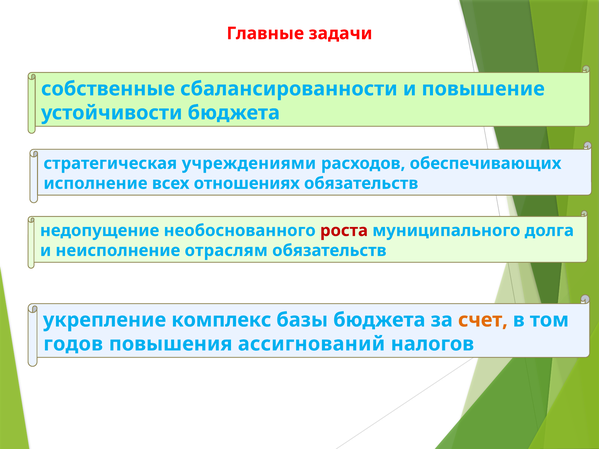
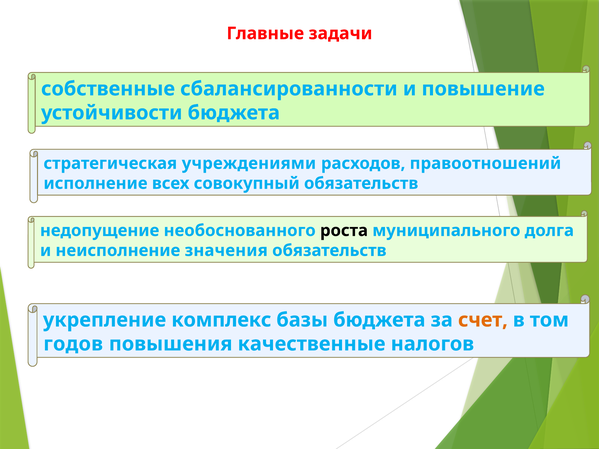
обеспечивающих: обеспечивающих -> правоотношений (485, 163)
отношениях: отношениях -> совокупный (247, 183)
роста colour: red -> black (344, 231)
отраслям: отраслям -> значения (226, 251)
ассигнований: ассигнований -> качественные (312, 344)
